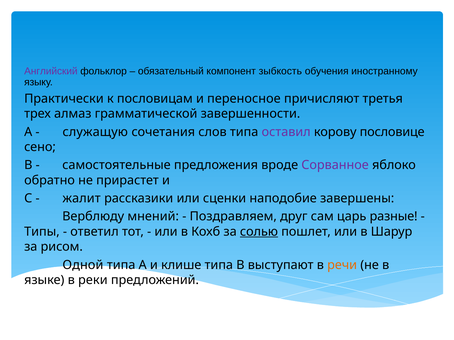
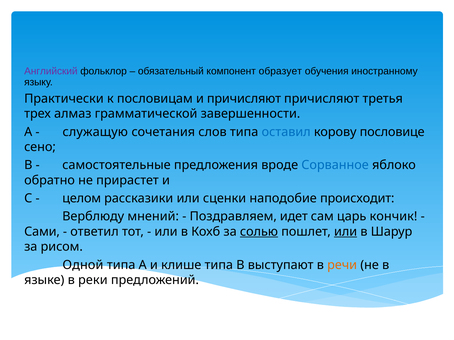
зыбкость: зыбкость -> образует (280, 71)
и переносное: переносное -> причисляют (244, 99)
оставил colour: purple -> blue (286, 132)
Сорванное colour: purple -> blue (335, 165)
жалит: жалит -> целом (82, 199)
завершены: завершены -> происходит (357, 199)
друг: друг -> идет (294, 217)
разные: разные -> кончик (393, 217)
Типы: Типы -> Сами (42, 232)
или underline: none -> present (346, 232)
